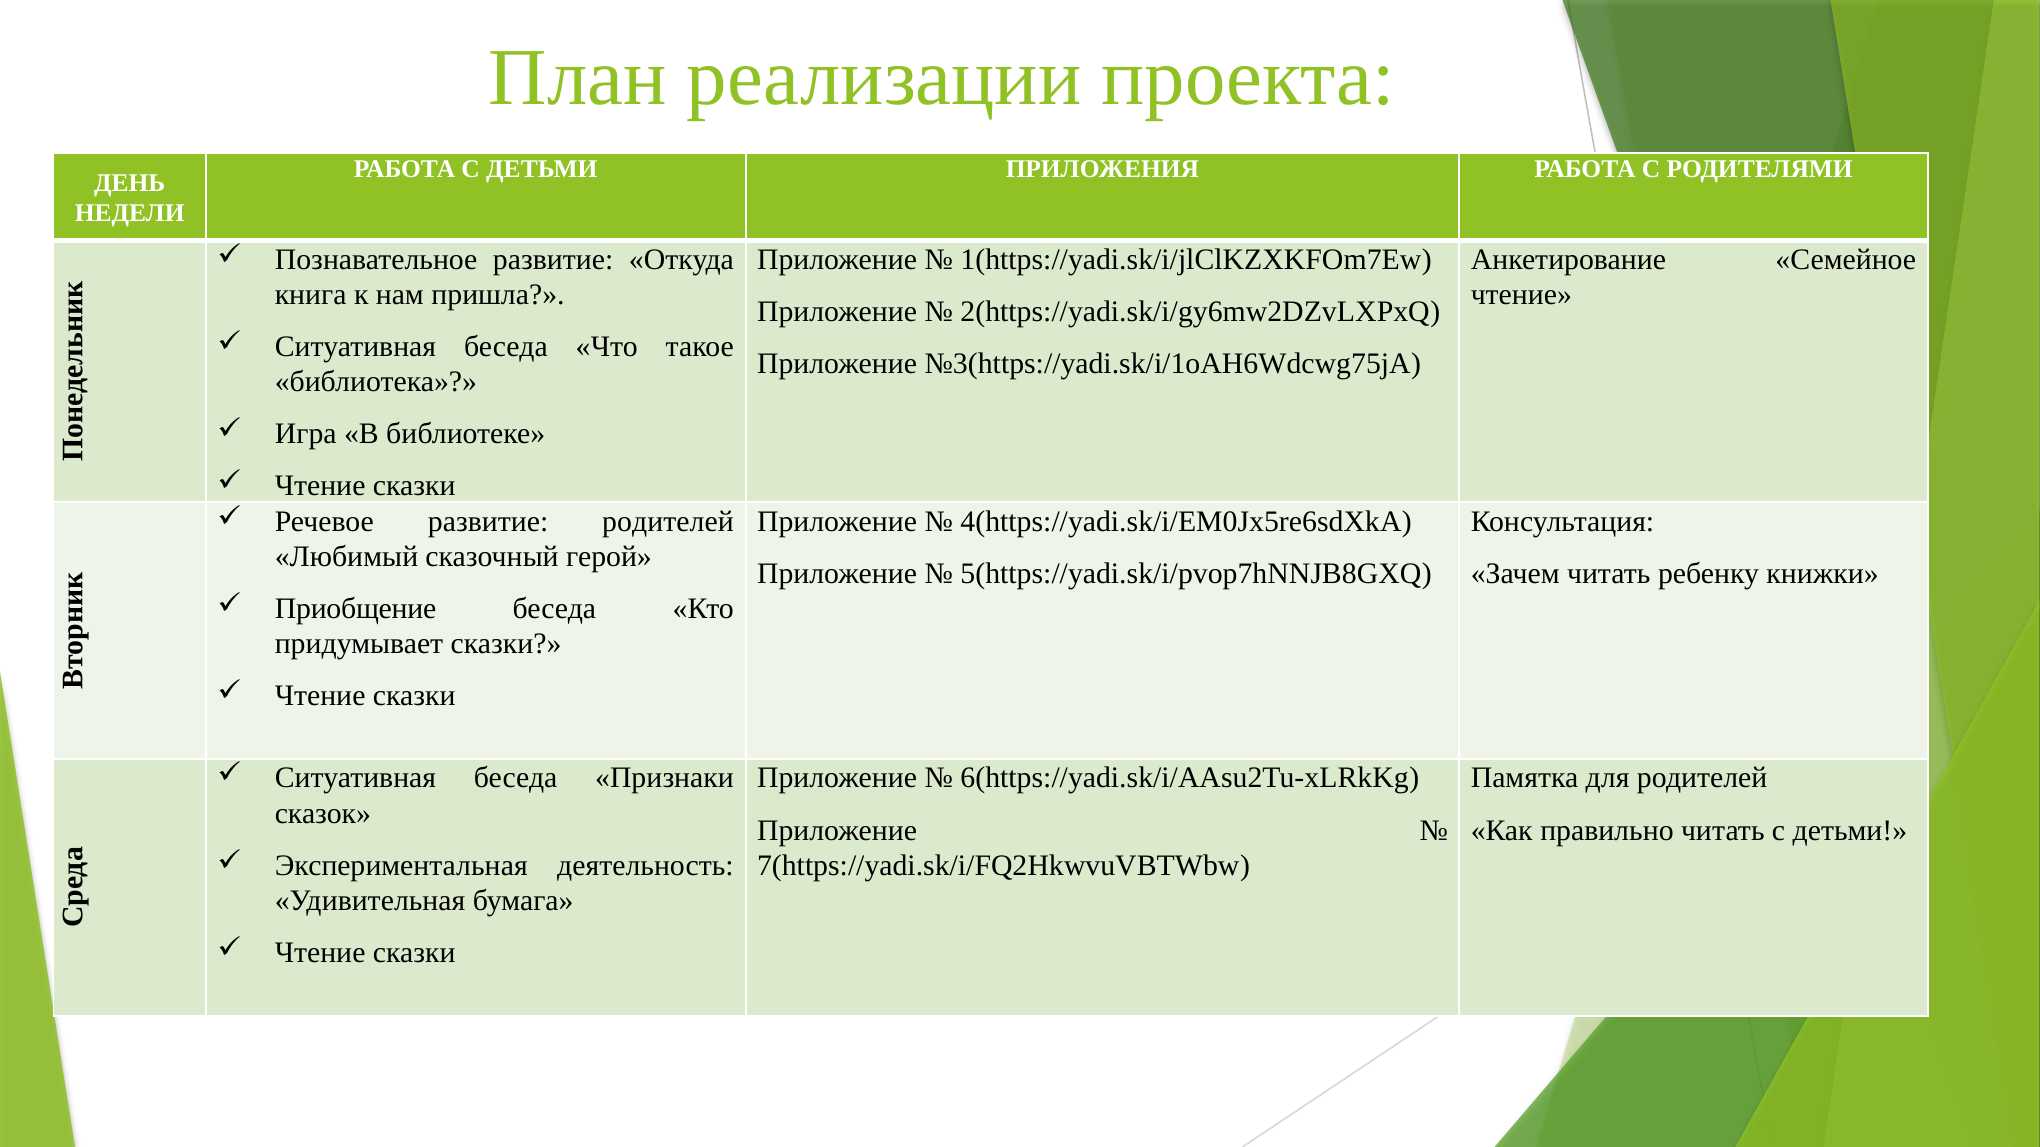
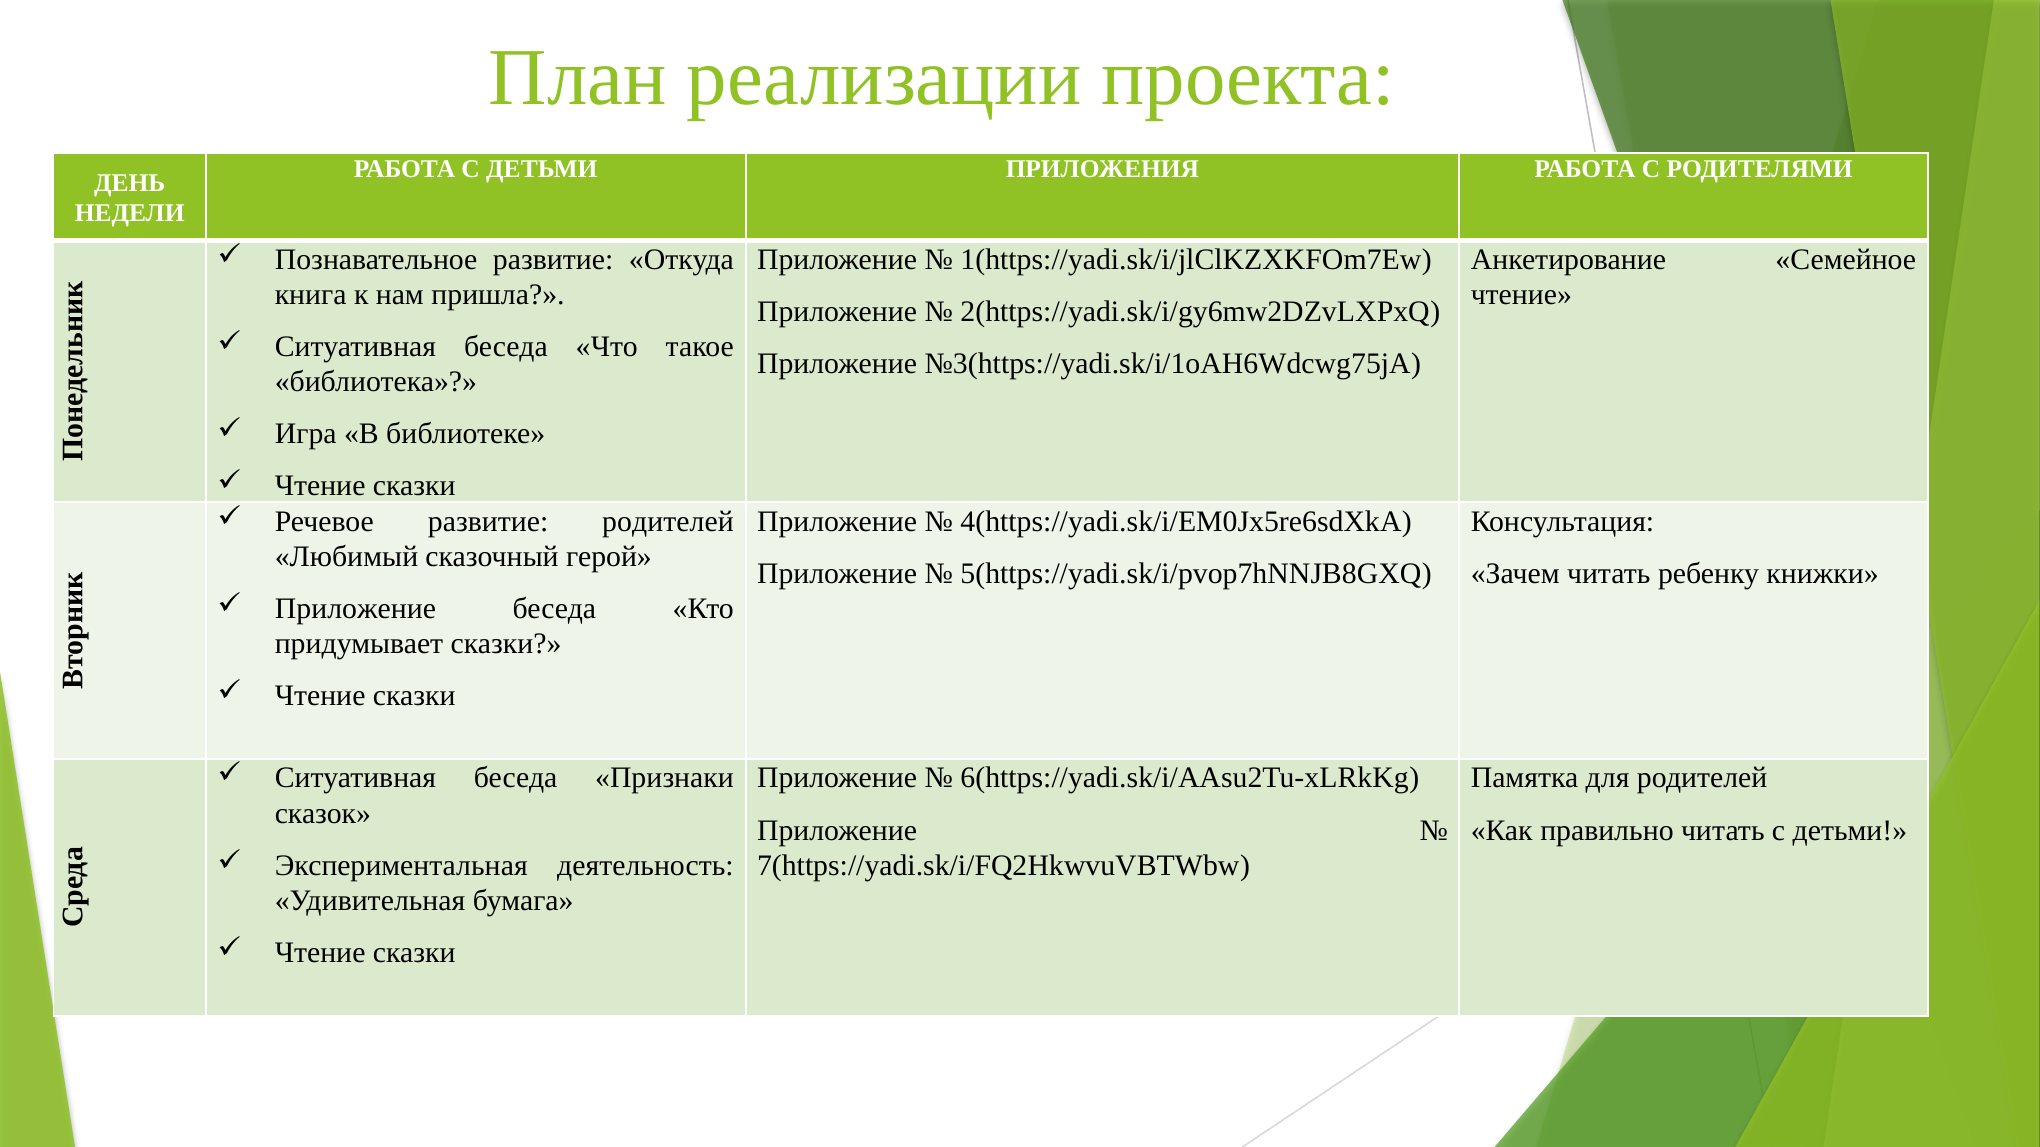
Приобщение: Приобщение -> Приложение (355, 609)
